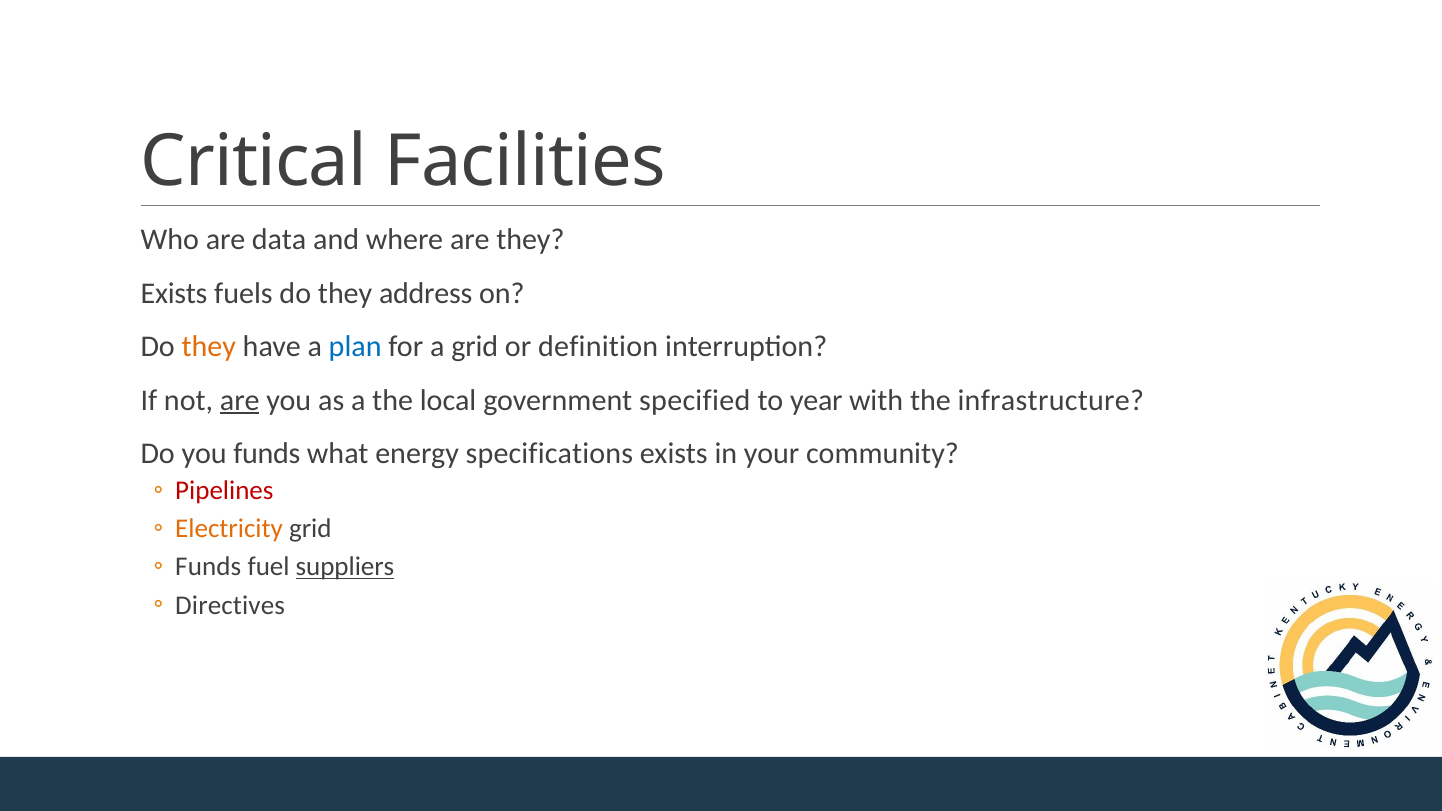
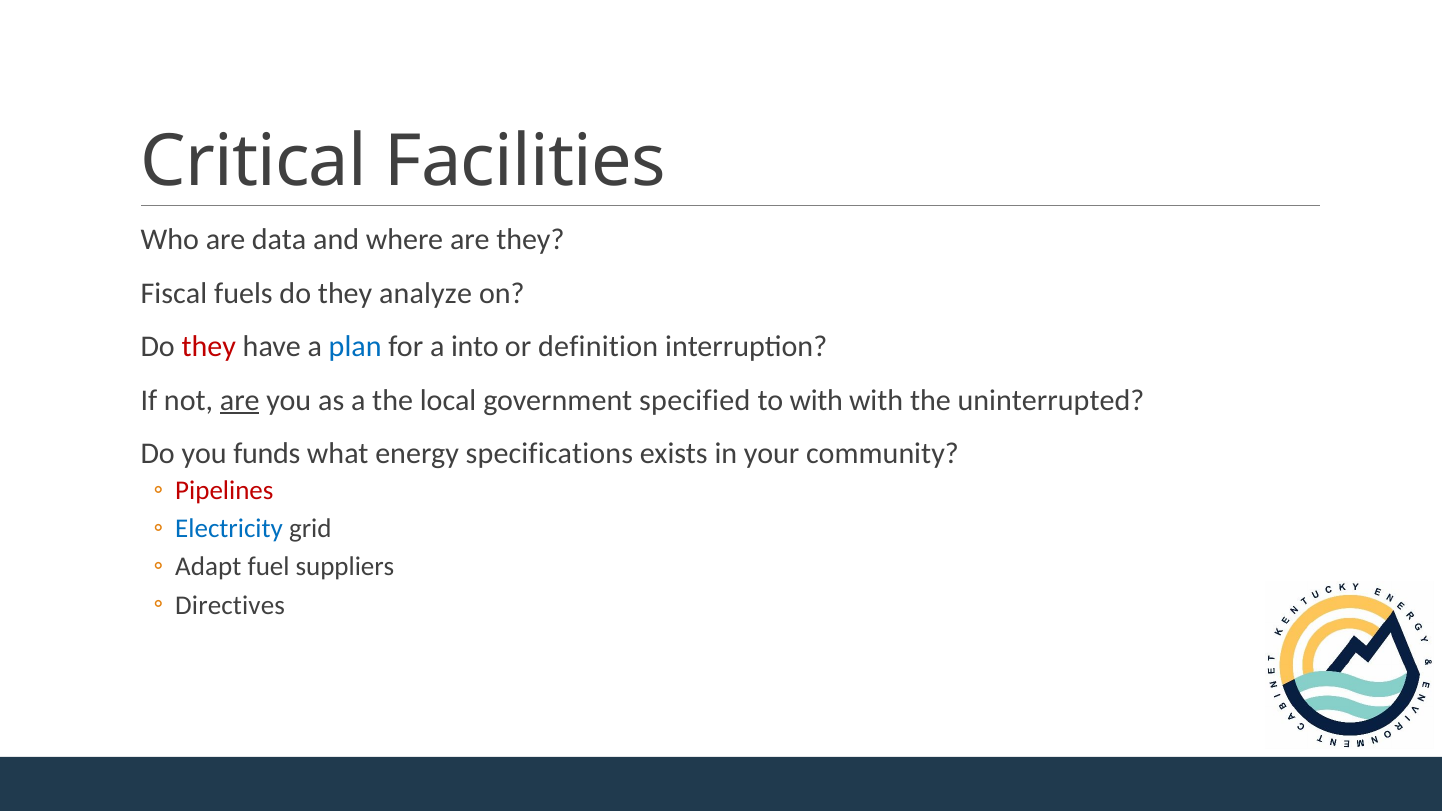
Exists: Exists -> Fiscal (174, 293)
address: address -> analyze (425, 293)
they colour: orange -> red (209, 347)
a grid: grid -> into (475, 347)
to year: year -> with (816, 400)
infrastructure: infrastructure -> uninterrupted (1051, 400)
Electricity colour: orange -> blue (229, 529)
Funds: Funds -> Adapt (208, 567)
suppliers underline: present -> none (345, 567)
